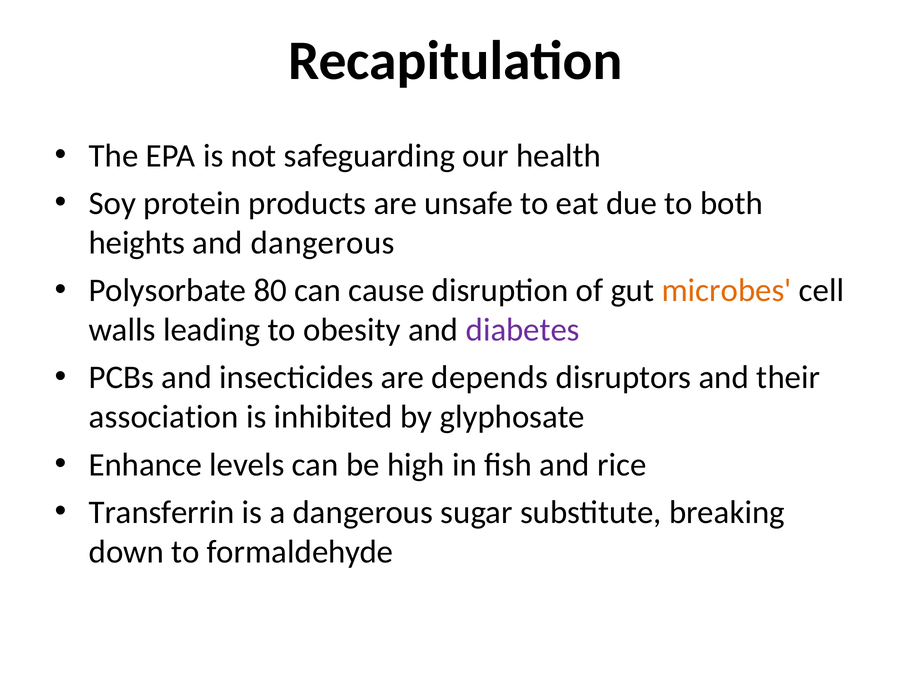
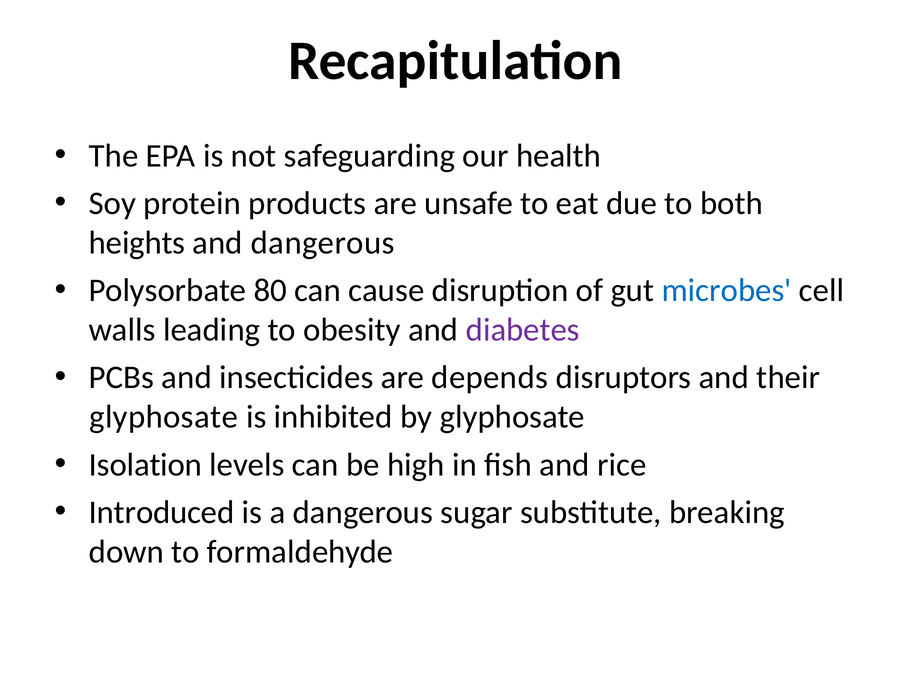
microbes colour: orange -> blue (727, 290)
association: association -> glyphosate (164, 417)
Enhance: Enhance -> Isolation (145, 464)
Transferrin: Transferrin -> Introduced (162, 512)
